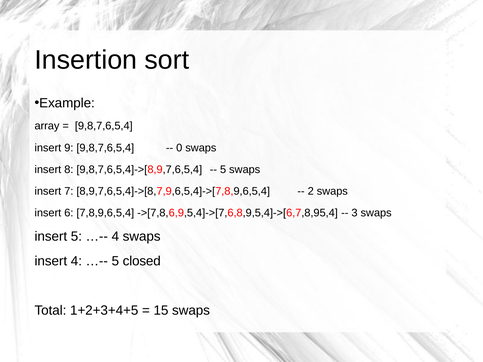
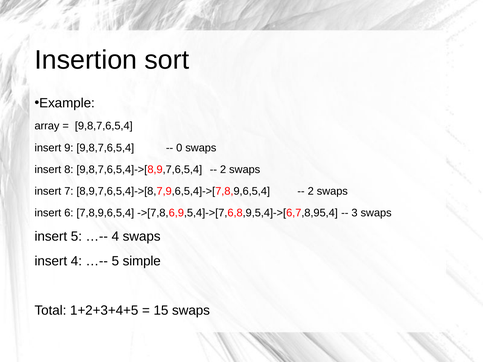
5: 5 -> 2 (223, 170)
closed: closed -> simple (142, 261)
